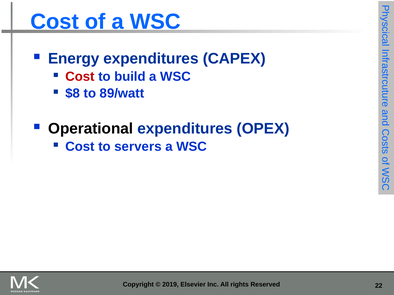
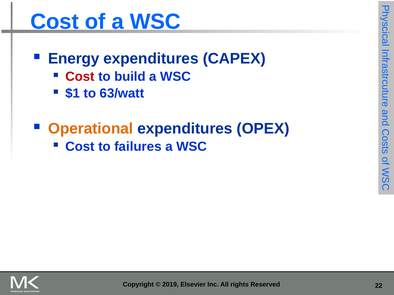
$8: $8 -> $1 (73, 93)
89/watt: 89/watt -> 63/watt (122, 93)
Operational colour: black -> orange (91, 129)
servers: servers -> failures (138, 147)
